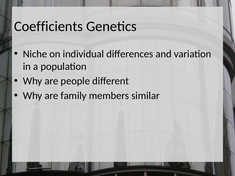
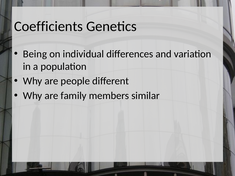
Niche: Niche -> Being (35, 54)
